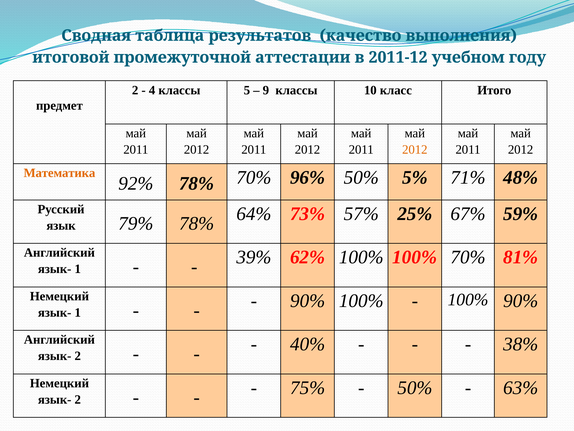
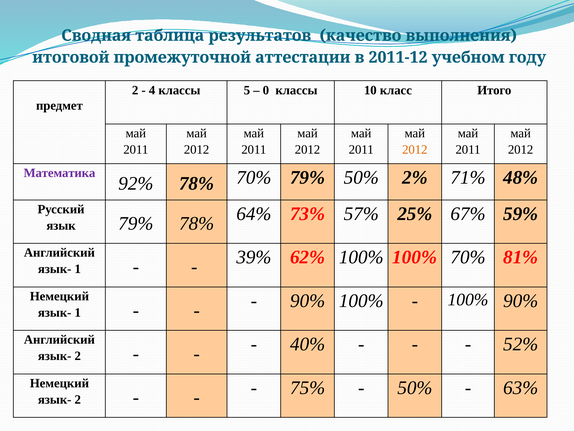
9: 9 -> 0 (266, 90)
Математика colour: orange -> purple (59, 173)
70% 96%: 96% -> 79% (308, 177)
5%: 5% -> 2% (415, 177)
38%: 38% -> 52% (521, 344)
